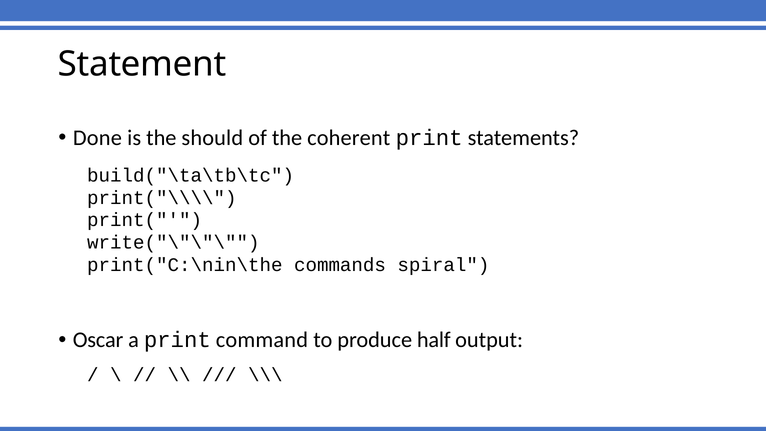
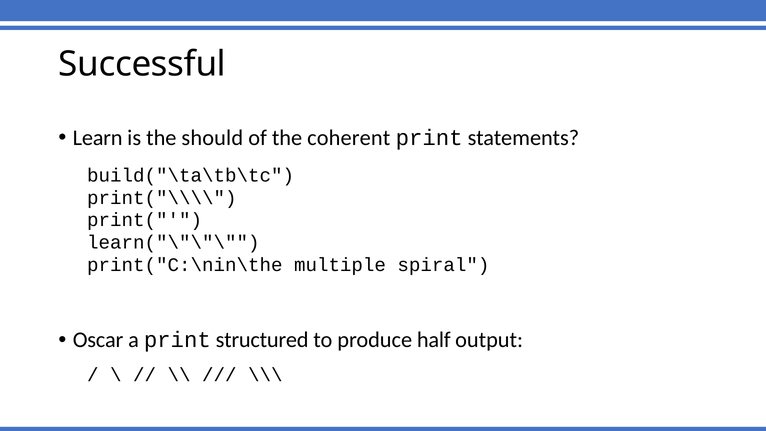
Statement: Statement -> Successful (142, 64)
Done: Done -> Learn (98, 138)
write("\"\"\: write("\"\"\ -> learn("\"\"\ (173, 242)
commands: commands -> multiple (340, 265)
command: command -> structured (262, 340)
